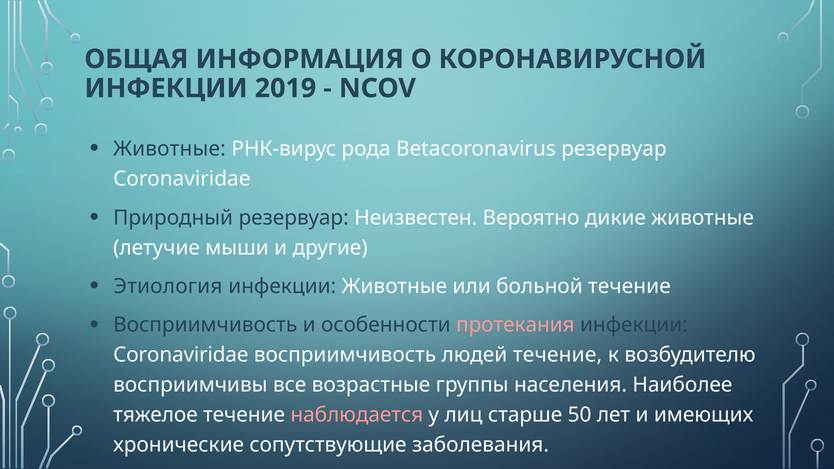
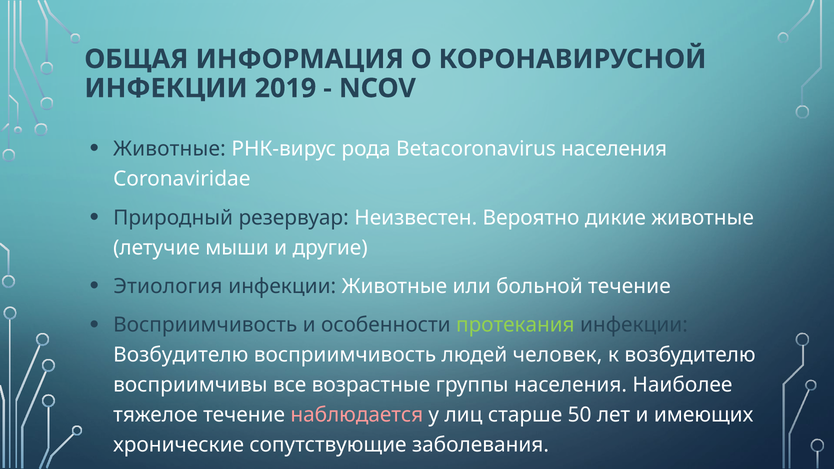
Betacoronavirus резервуар: резервуар -> населения (614, 149)
протекания colour: pink -> light green (515, 325)
Coronaviridae: Coronaviridae -> Возбудителю (181, 355)
людей течение: течение -> человек (558, 355)
